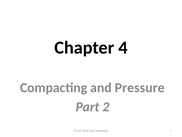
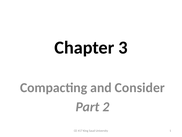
4: 4 -> 3 (123, 47)
Pressure: Pressure -> Consider (140, 87)
